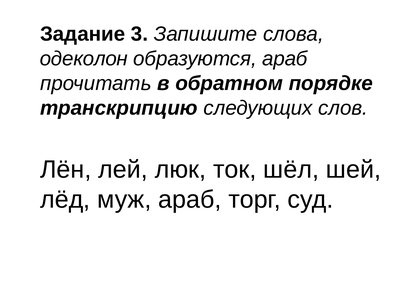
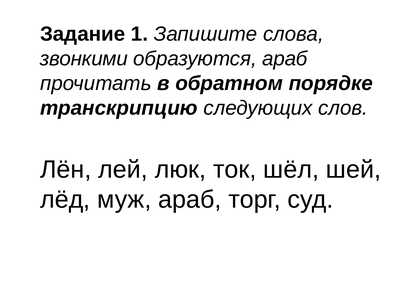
3: 3 -> 1 (139, 34)
одеколон: одеколон -> звонкими (84, 59)
